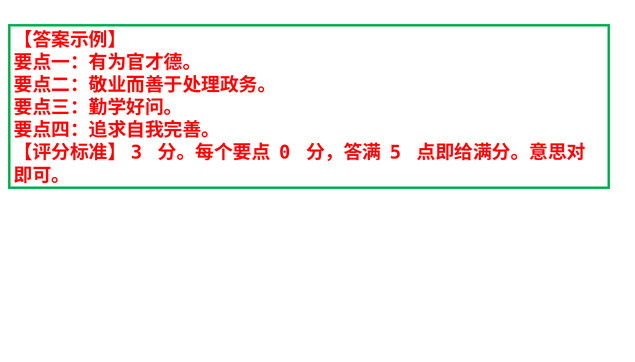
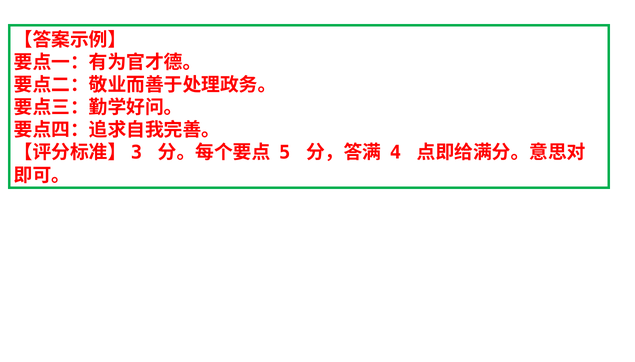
0: 0 -> 5 (285, 153)
5: 5 -> 4 (395, 153)
